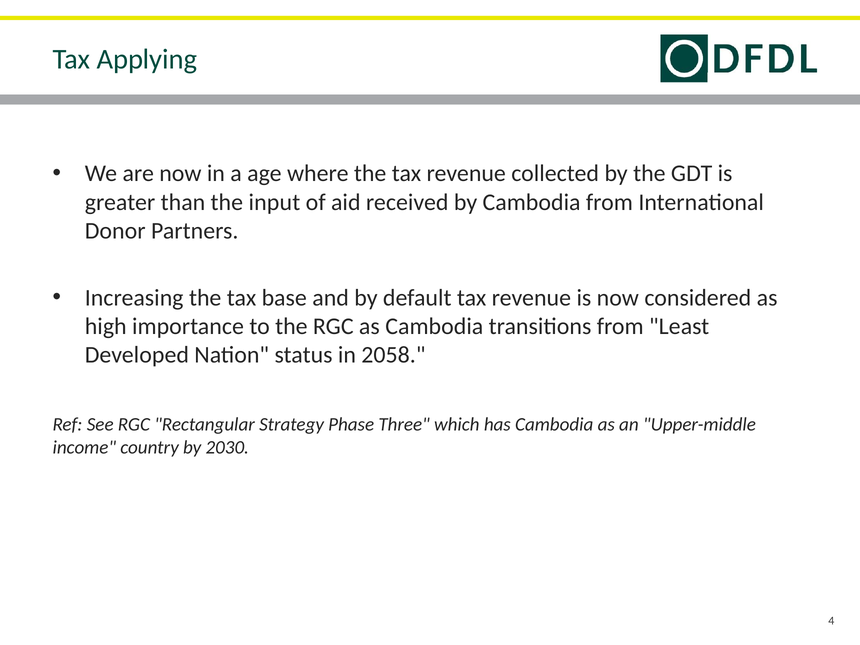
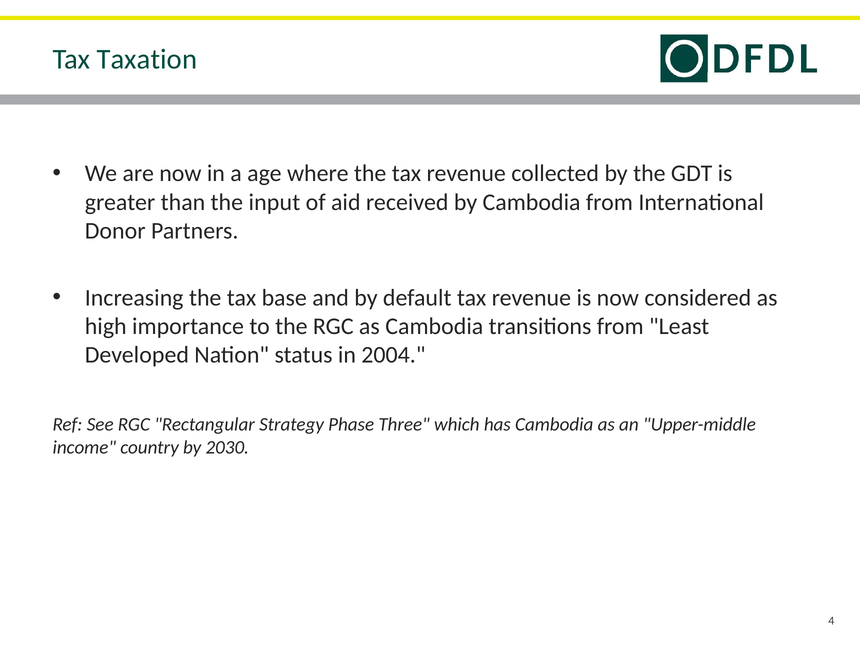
Applying: Applying -> Taxation (147, 59)
2058: 2058 -> 2004 (393, 355)
